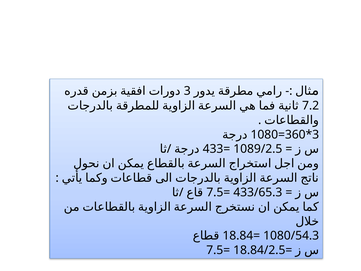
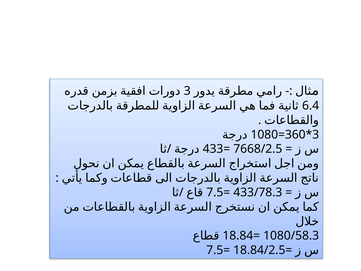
7.2: 7.2 -> 6.4 (311, 106)
1089/2.5: 1089/2.5 -> 7668/2.5 (258, 149)
433/65.3: 433/65.3 -> 433/78.3 (258, 192)
1080/54.3: 1080/54.3 -> 1080/58.3 (291, 236)
